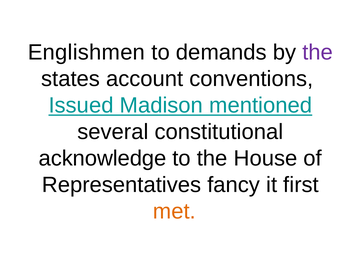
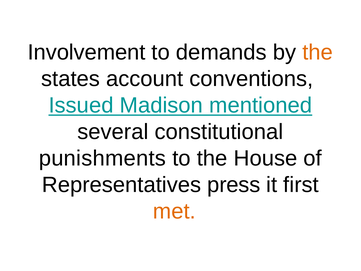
Englishmen: Englishmen -> Involvement (87, 52)
the colour: purple -> orange (318, 52)
acknowledge: acknowledge -> punishments (102, 158)
fancy: fancy -> press (234, 185)
